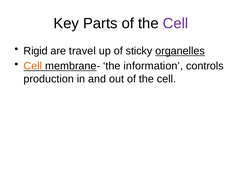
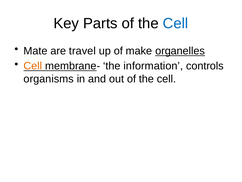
Cell colour: purple -> blue (175, 23)
Rigid: Rigid -> Mate (36, 51)
sticky: sticky -> make (139, 51)
production: production -> organisms (49, 79)
